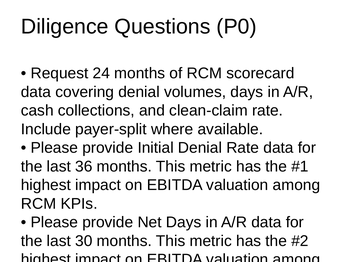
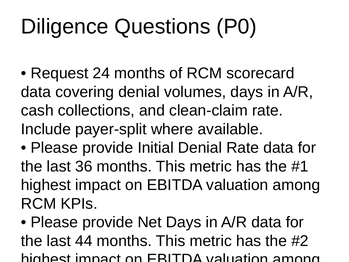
30: 30 -> 44 (84, 241)
